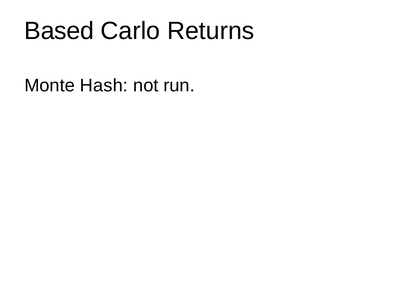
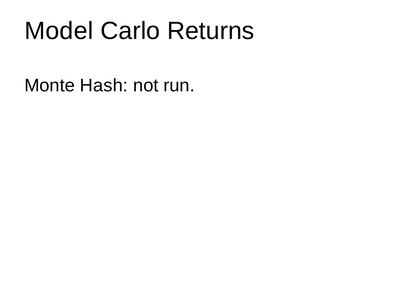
Based: Based -> Model (59, 31)
